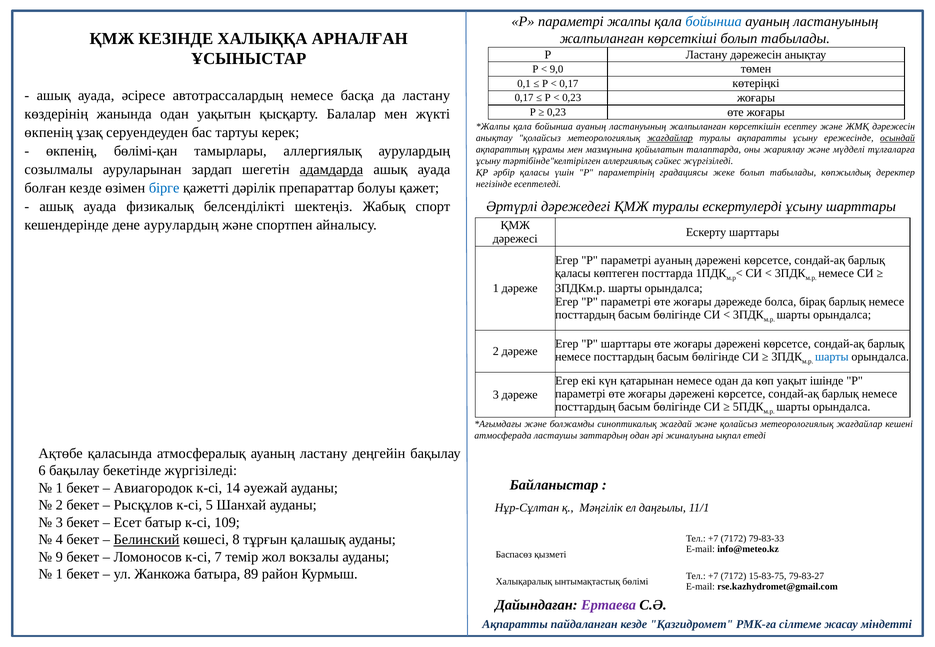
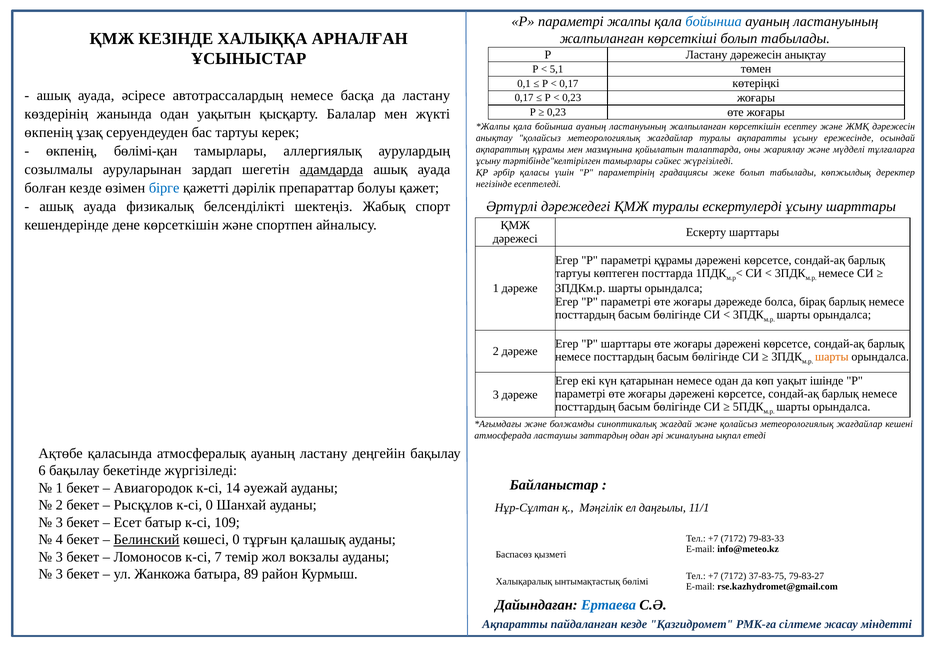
9,0: 9,0 -> 5,1 (557, 69)
жағдайлар underline: present -> none (670, 138)
осындай underline: present -> none (897, 138)
тәртібінде"келтірілген аллергиялық: аллергиялық -> тамырлары (628, 161)
дене аурулардың: аурулардың -> көрсеткішін (181, 225)
параметрі ауаның: ауаның -> құрамы (673, 260)
қаласы: қаласы -> тартуы (573, 273)
шарты colour: blue -> orange (832, 357)
к-сі 5: 5 -> 0 (209, 505)
көшесі 8: 8 -> 0 (236, 540)
9: 9 -> 3 (59, 557)
1: 1 -> 3 (59, 574)
15-83-75: 15-83-75 -> 37-83-75 (768, 576)
Ертаева colour: purple -> blue (609, 605)
